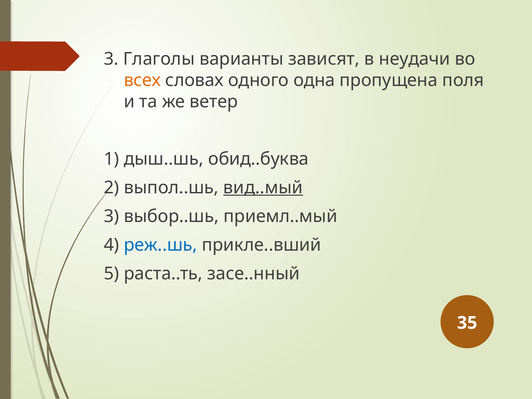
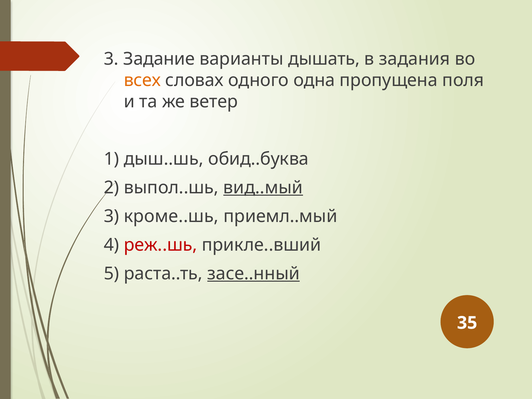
Глаголы: Глаголы -> Задание (159, 59)
зависят: зависят -> дышать (324, 59)
неудачи: неудачи -> задания (415, 59)
выбор..шь: выбор..шь -> кроме..шь (171, 216)
реж..шь colour: blue -> red (161, 245)
засе..нный underline: none -> present (254, 274)
